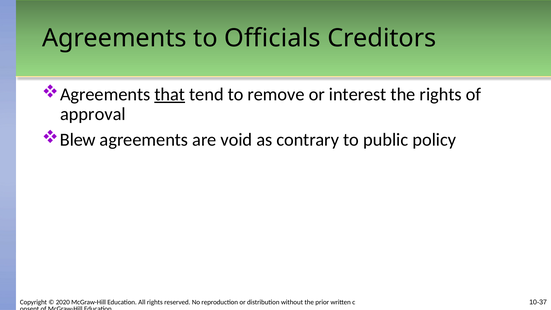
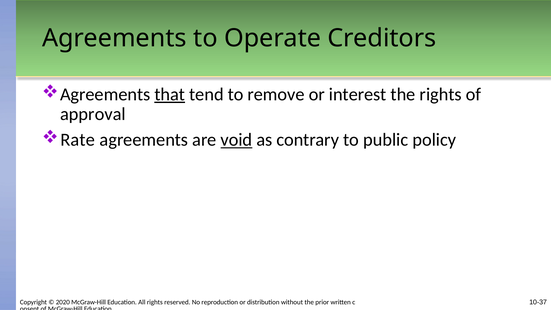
Officials: Officials -> Operate (273, 38)
Blew: Blew -> Rate (78, 140)
void underline: none -> present (236, 140)
